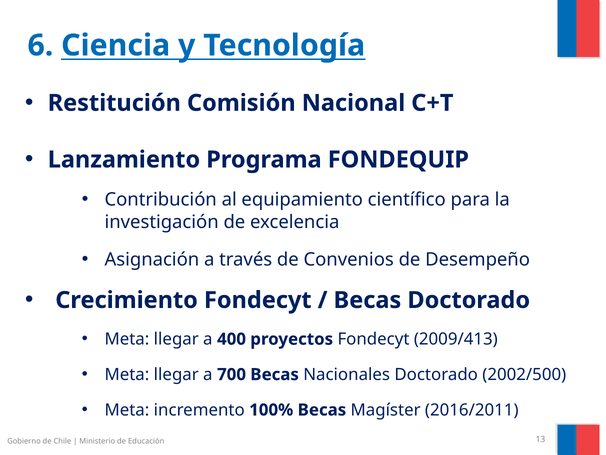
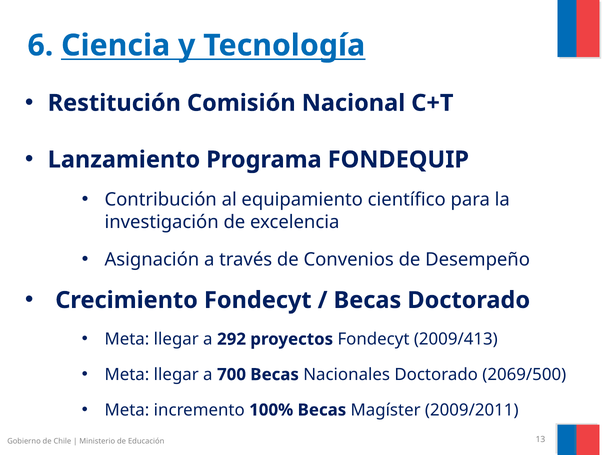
400: 400 -> 292 (232, 339)
2002/500: 2002/500 -> 2069/500 (524, 374)
2016/2011: 2016/2011 -> 2009/2011 (472, 410)
